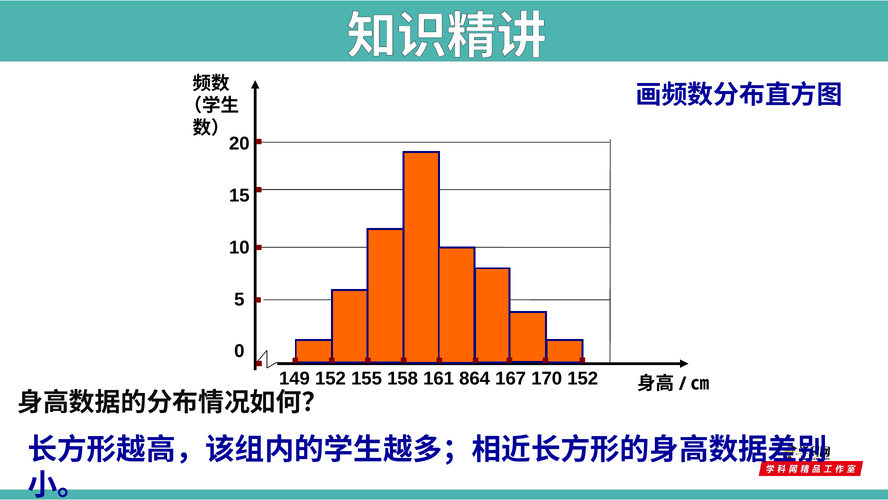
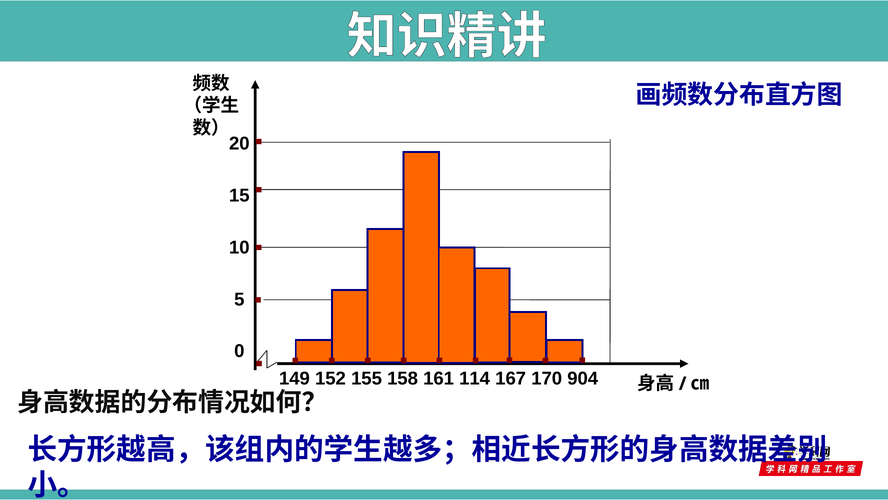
864: 864 -> 114 (475, 378)
170 152: 152 -> 904 (583, 378)
